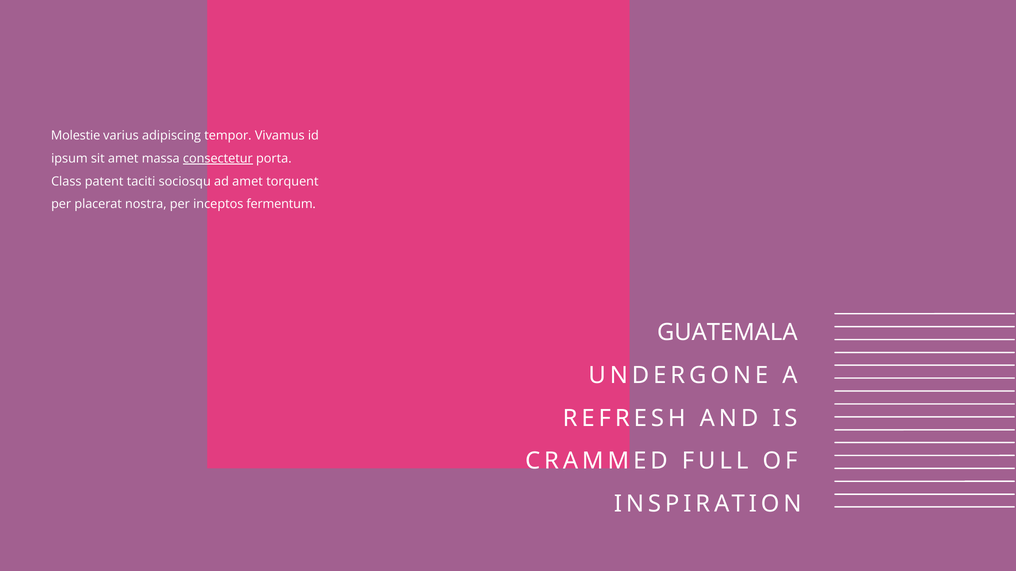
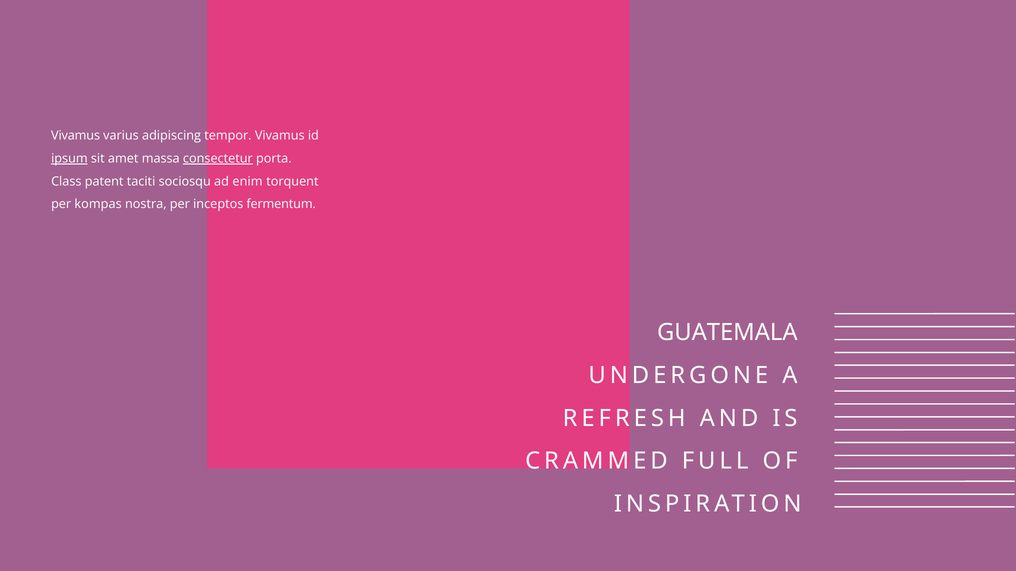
Molestie: Molestie -> Vivamus (76, 136)
ipsum underline: none -> present (69, 159)
ad amet: amet -> enim (247, 182)
placerat: placerat -> kompas (98, 204)
